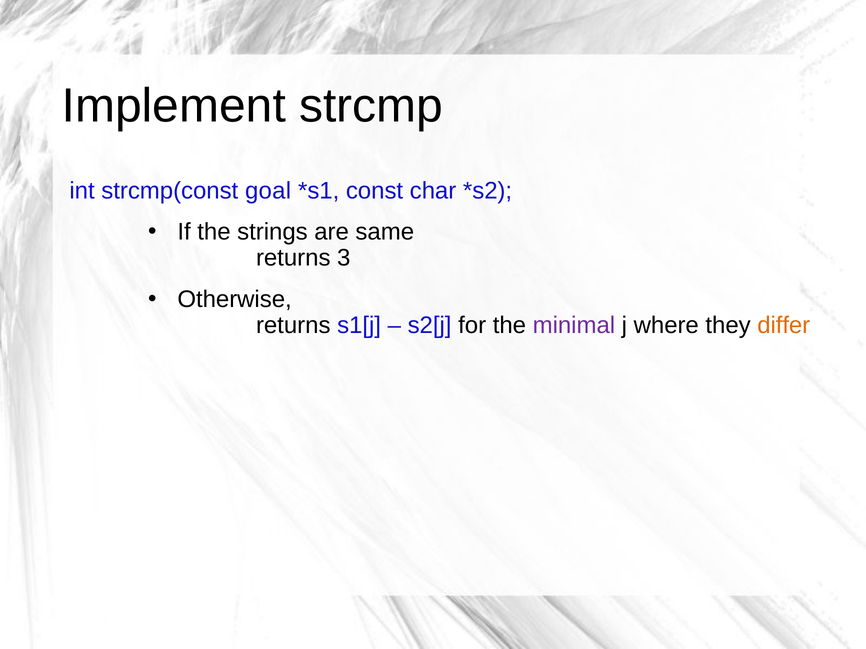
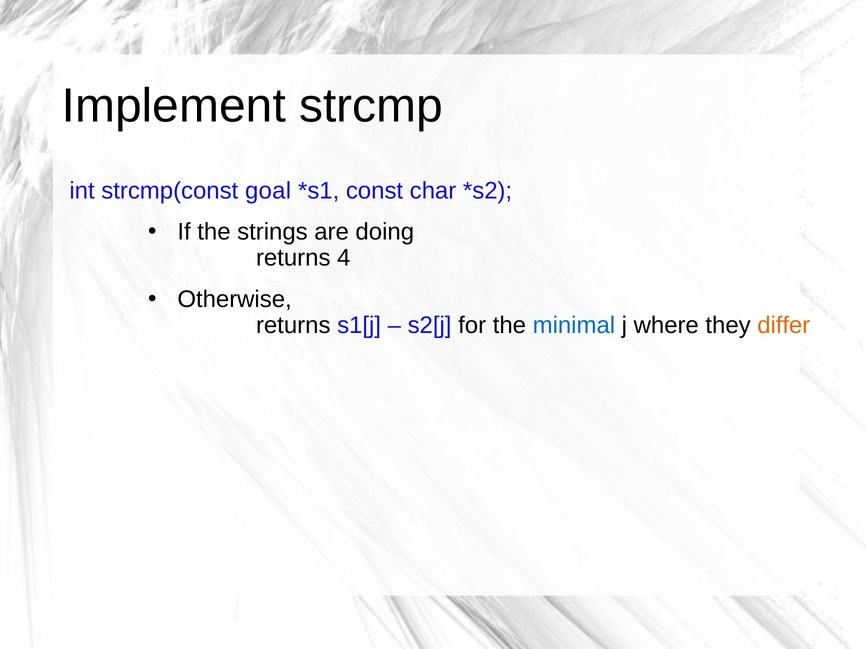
same: same -> doing (385, 232)
3: 3 -> 4 (344, 258)
minimal colour: purple -> blue (574, 325)
